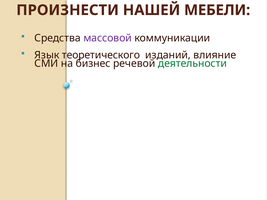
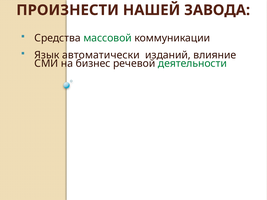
МЕБЕЛИ: МЕБЕЛИ -> ЗАВОДА (217, 10)
массовой colour: purple -> green (108, 38)
теоретического: теоретического -> автоматически (101, 55)
